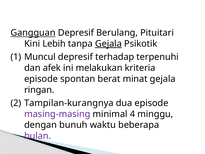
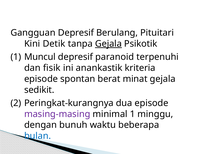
Gangguan underline: present -> none (33, 33)
Lebih: Lebih -> Detik (54, 44)
terhadap: terhadap -> paranoid (115, 57)
afek: afek -> fisik (52, 68)
melakukan: melakukan -> anankastik (99, 68)
ringan: ringan -> sedikit (39, 90)
Tampilan-kurangnya: Tampilan-kurangnya -> Peringkat-kurangnya (69, 103)
minimal 4: 4 -> 1 (132, 114)
bulan colour: purple -> blue (38, 136)
